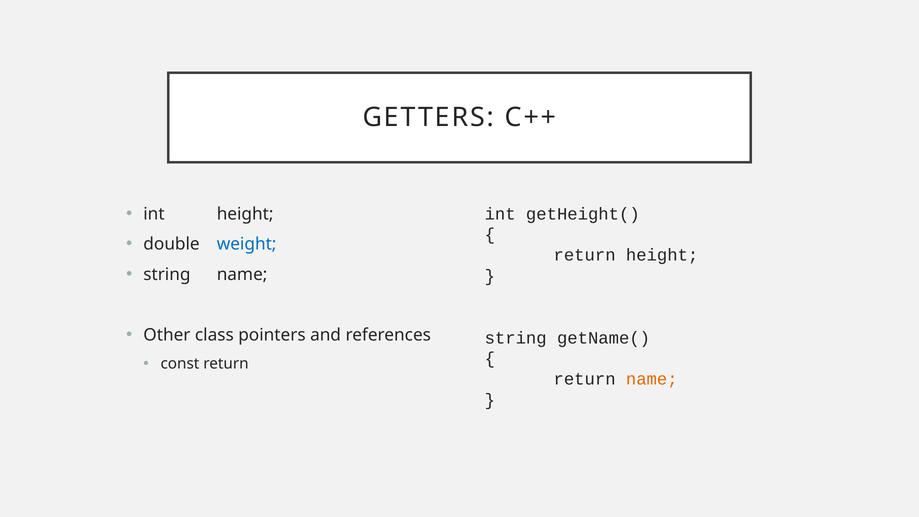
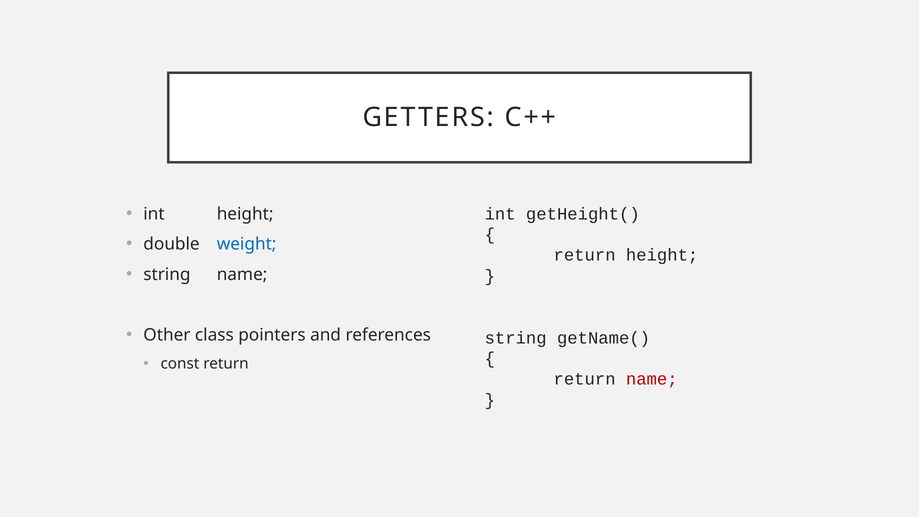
name colour: orange -> red (652, 379)
